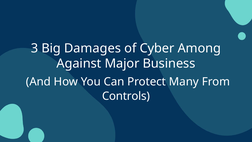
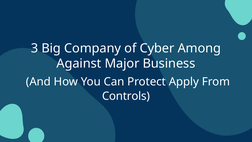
Damages: Damages -> Company (93, 48)
Many: Many -> Apply (184, 82)
